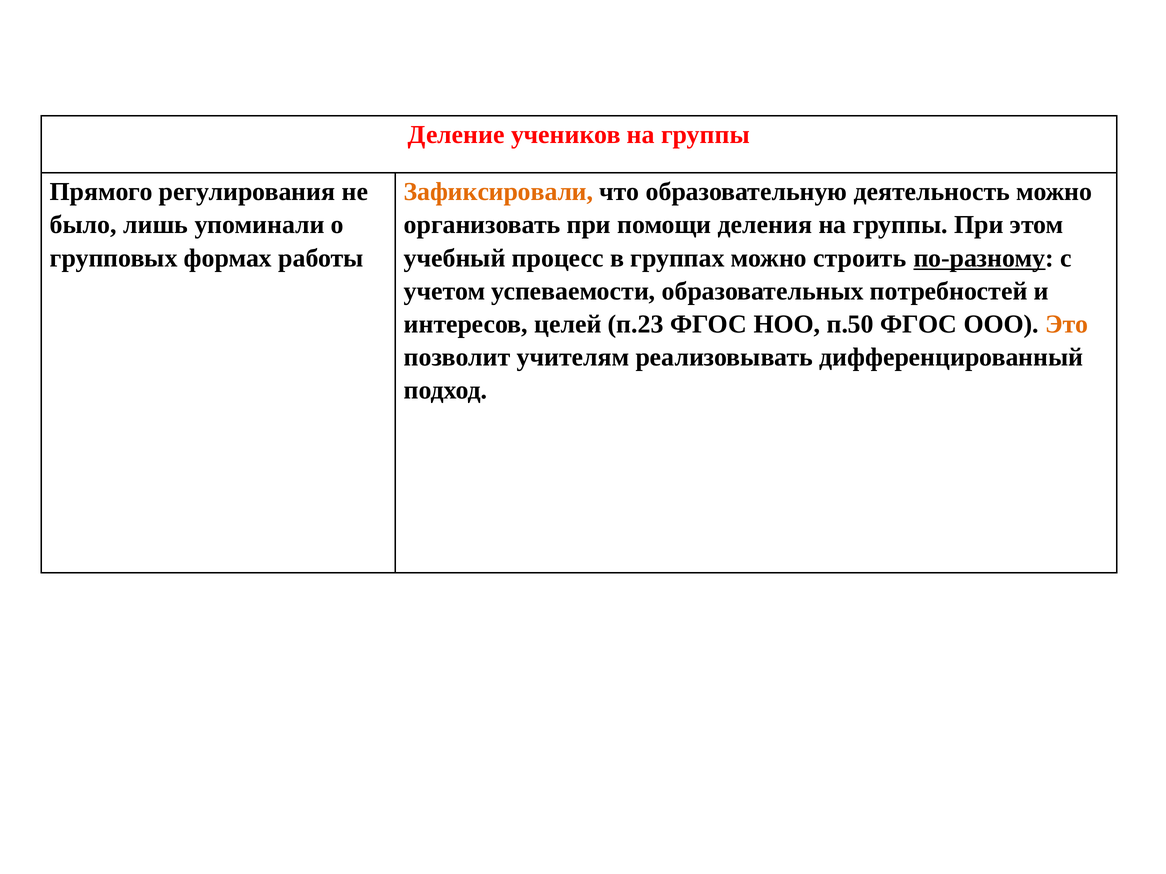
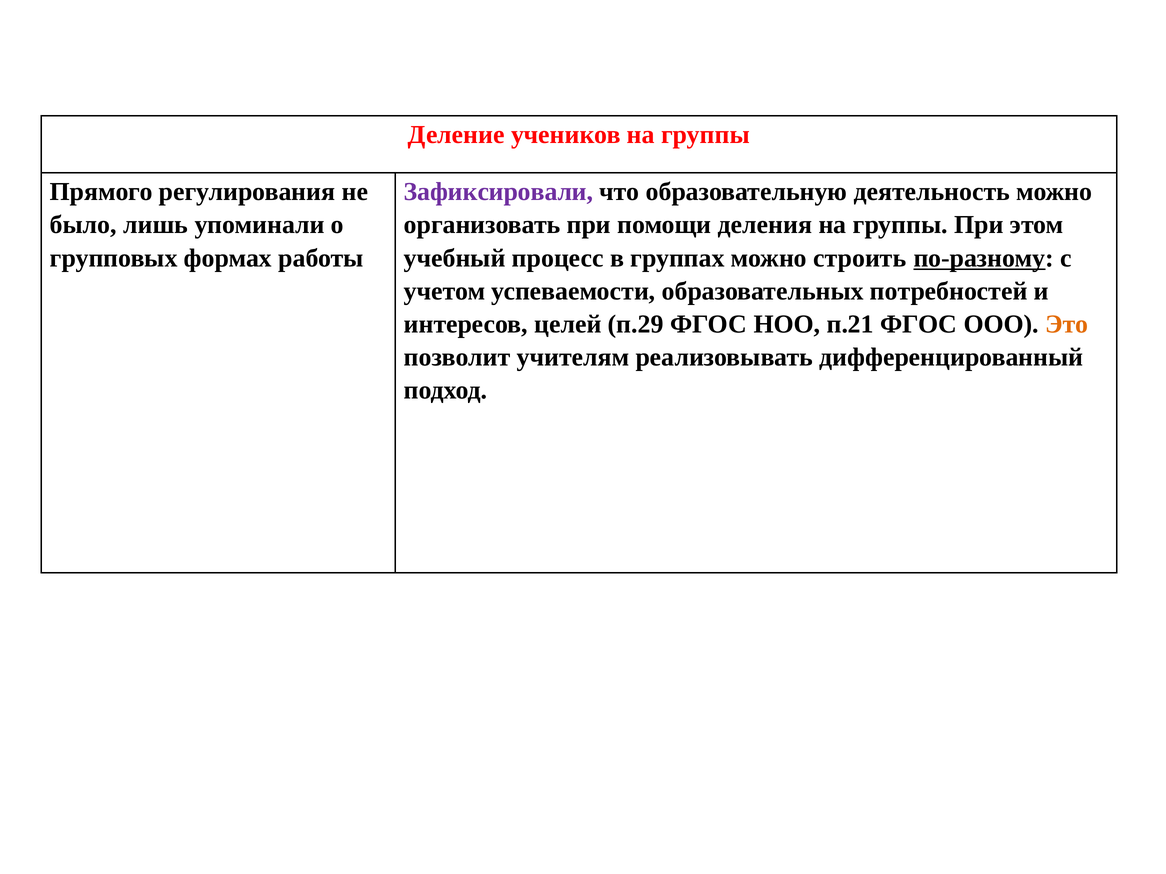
Зафиксировали colour: orange -> purple (499, 192)
п.23: п.23 -> п.29 (636, 324)
п.50: п.50 -> п.21 (850, 324)
